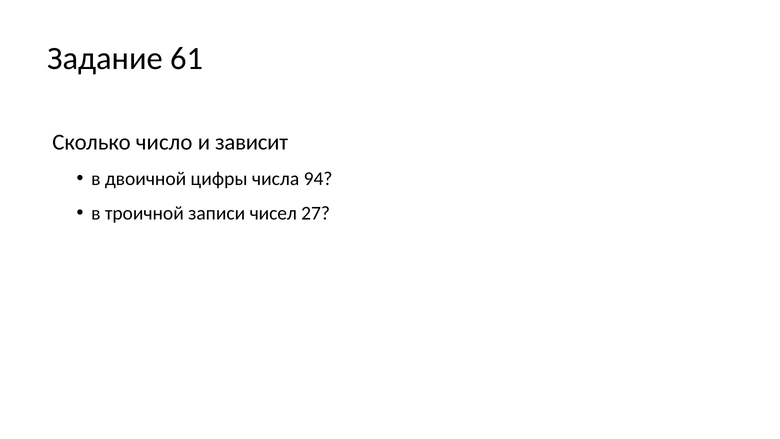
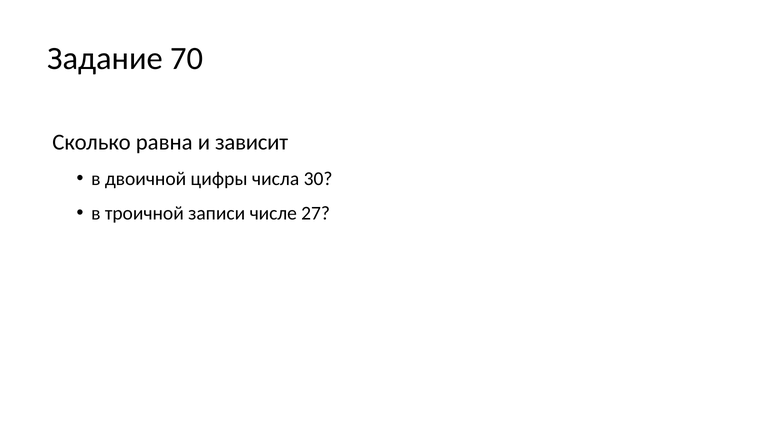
61: 61 -> 70 (187, 59)
число: число -> равна (164, 142)
94: 94 -> 30 (318, 179)
чисел: чисел -> числе (273, 213)
